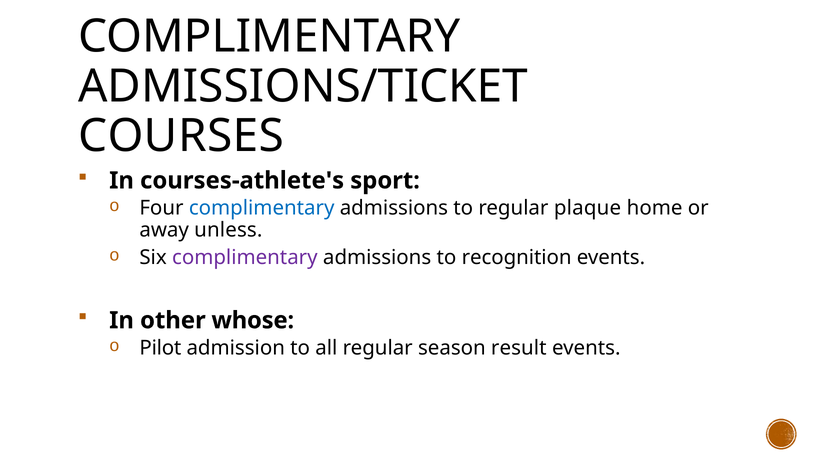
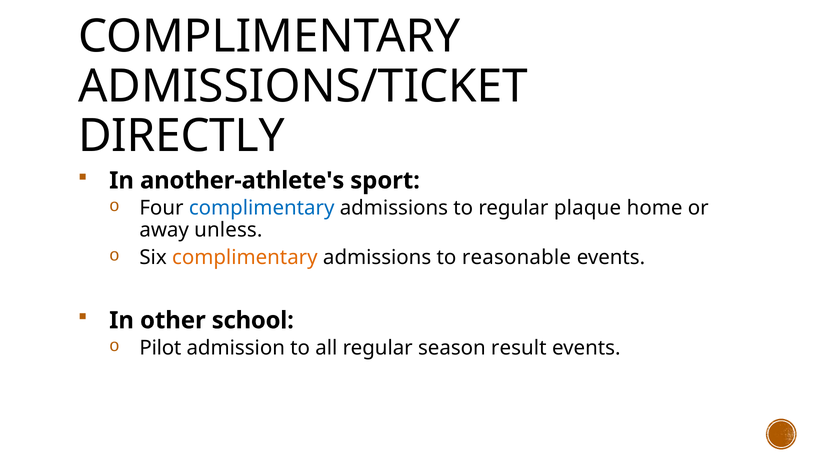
COURSES: COURSES -> DIRECTLY (181, 136)
courses-athlete's: courses-athlete's -> another-athlete's (242, 180)
complimentary colour: purple -> orange (245, 257)
recognition: recognition -> reasonable (516, 257)
whose: whose -> school (253, 320)
